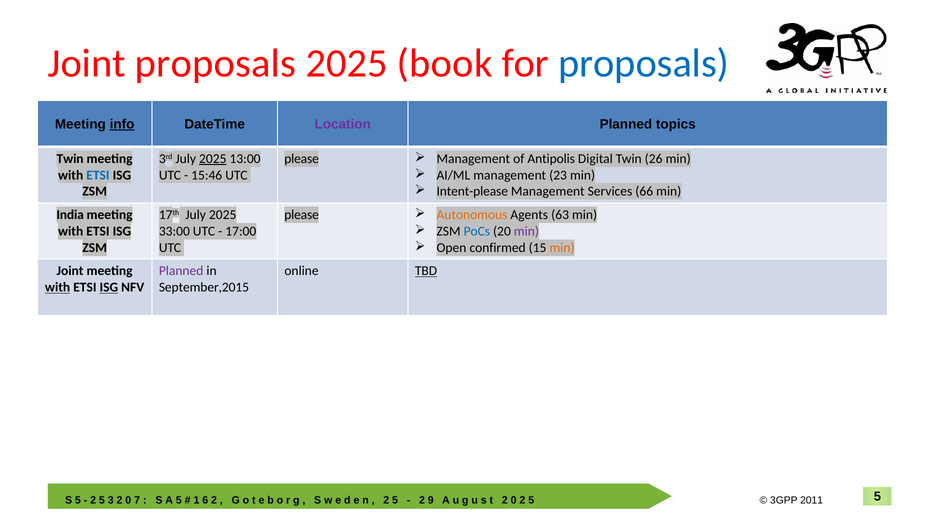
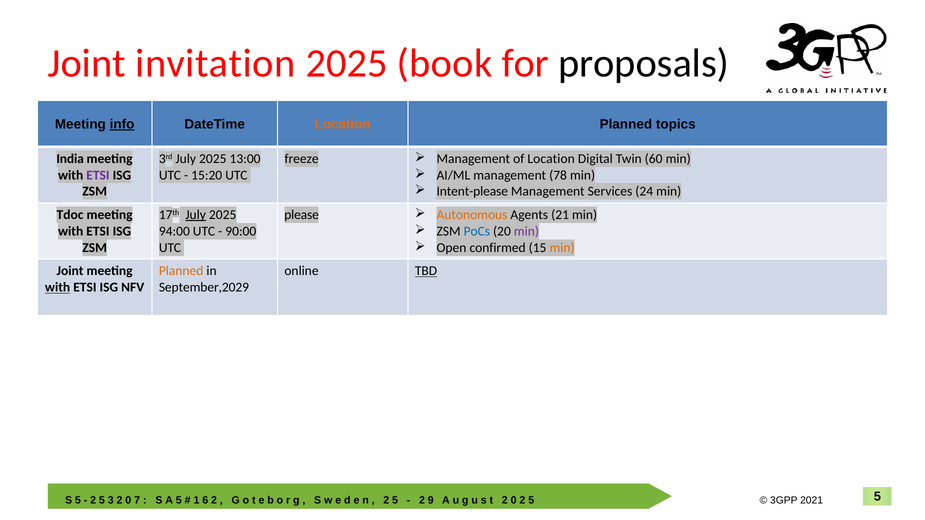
Joint proposals: proposals -> invitation (215, 64)
proposals colour: blue -> black (644, 64)
Location colour: purple -> orange (343, 124)
Twin: Twin -> India (70, 159)
2025 underline: present -> none (213, 159)
please: please -> freeze (302, 159)
of Antipolis: Antipolis -> Location (551, 159)
26: 26 -> 60 (654, 159)
23: 23 -> 78 (558, 175)
ETSI colour: blue -> purple (98, 175)
15:46: 15:46 -> 15:20 (207, 175)
66: 66 -> 24 (644, 192)
India: India -> Tdoc (70, 215)
July underline: none -> present (196, 215)
63: 63 -> 21 (560, 215)
33:00: 33:00 -> 94:00 (174, 231)
17:00: 17:00 -> 90:00 (241, 231)
Planned colour: purple -> orange (181, 271)
ISG underline: present -> none (109, 288)
September,2015: September,2015 -> September,2029 (204, 288)
2011: 2011 -> 2021 (812, 501)
